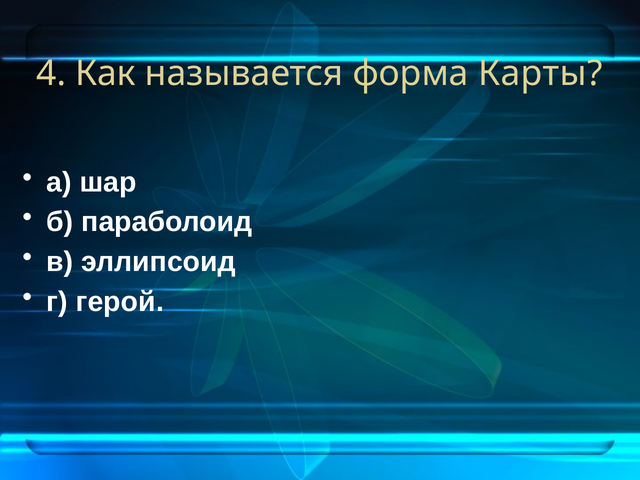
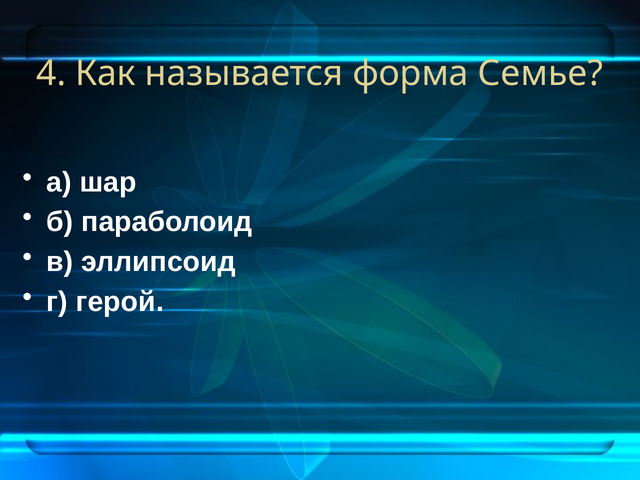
Карты: Карты -> Семье (540, 74)
